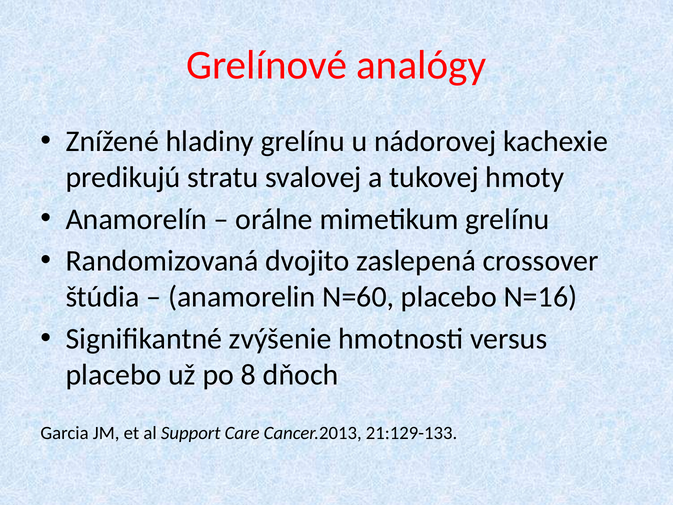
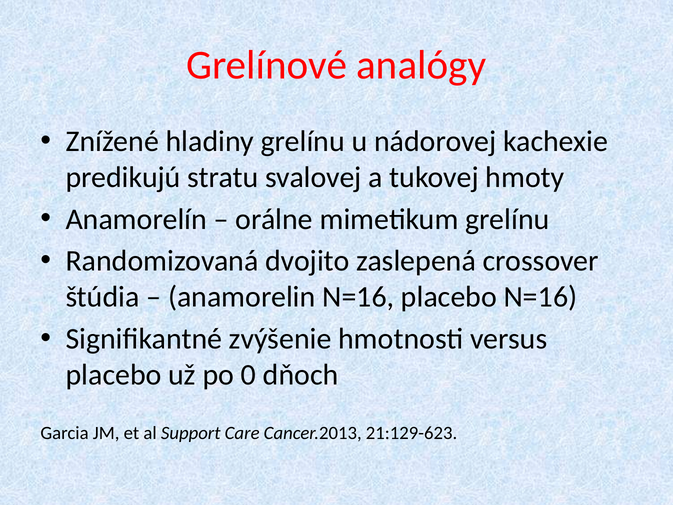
anamorelin N=60: N=60 -> N=16 (358, 297)
8: 8 -> 0 (248, 375)
21:129-133: 21:129-133 -> 21:129-623 (412, 433)
